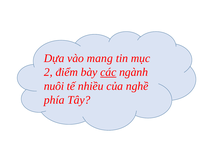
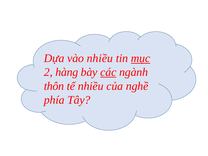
vào mang: mang -> nhiều (100, 58)
mục underline: none -> present (141, 58)
điểm: điểm -> hàng (67, 72)
nuôi: nuôi -> thôn (54, 86)
